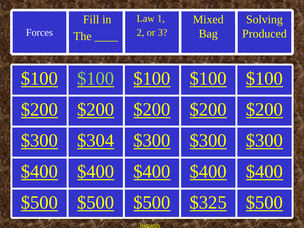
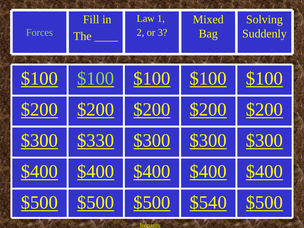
Forces colour: white -> light green (39, 33)
Produced: Produced -> Suddenly (264, 34)
$304: $304 -> $330 (96, 141)
$325: $325 -> $540 (208, 203)
